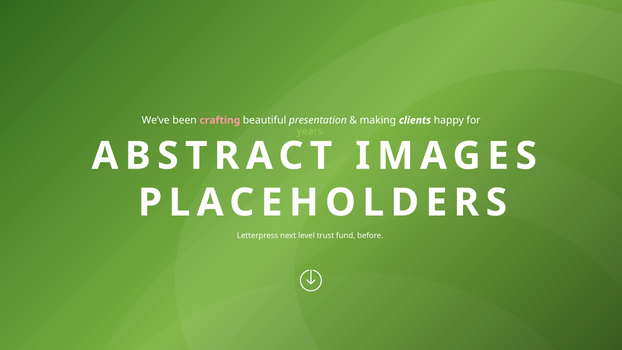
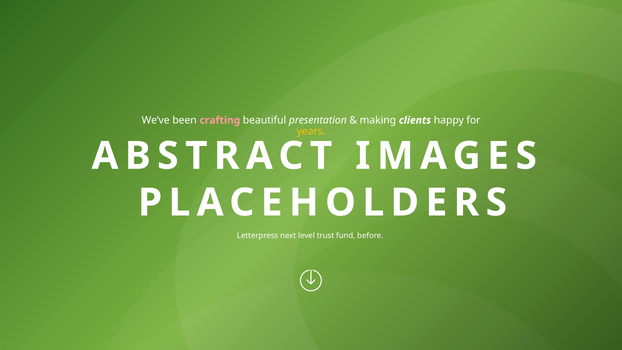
years colour: light green -> yellow (311, 131)
